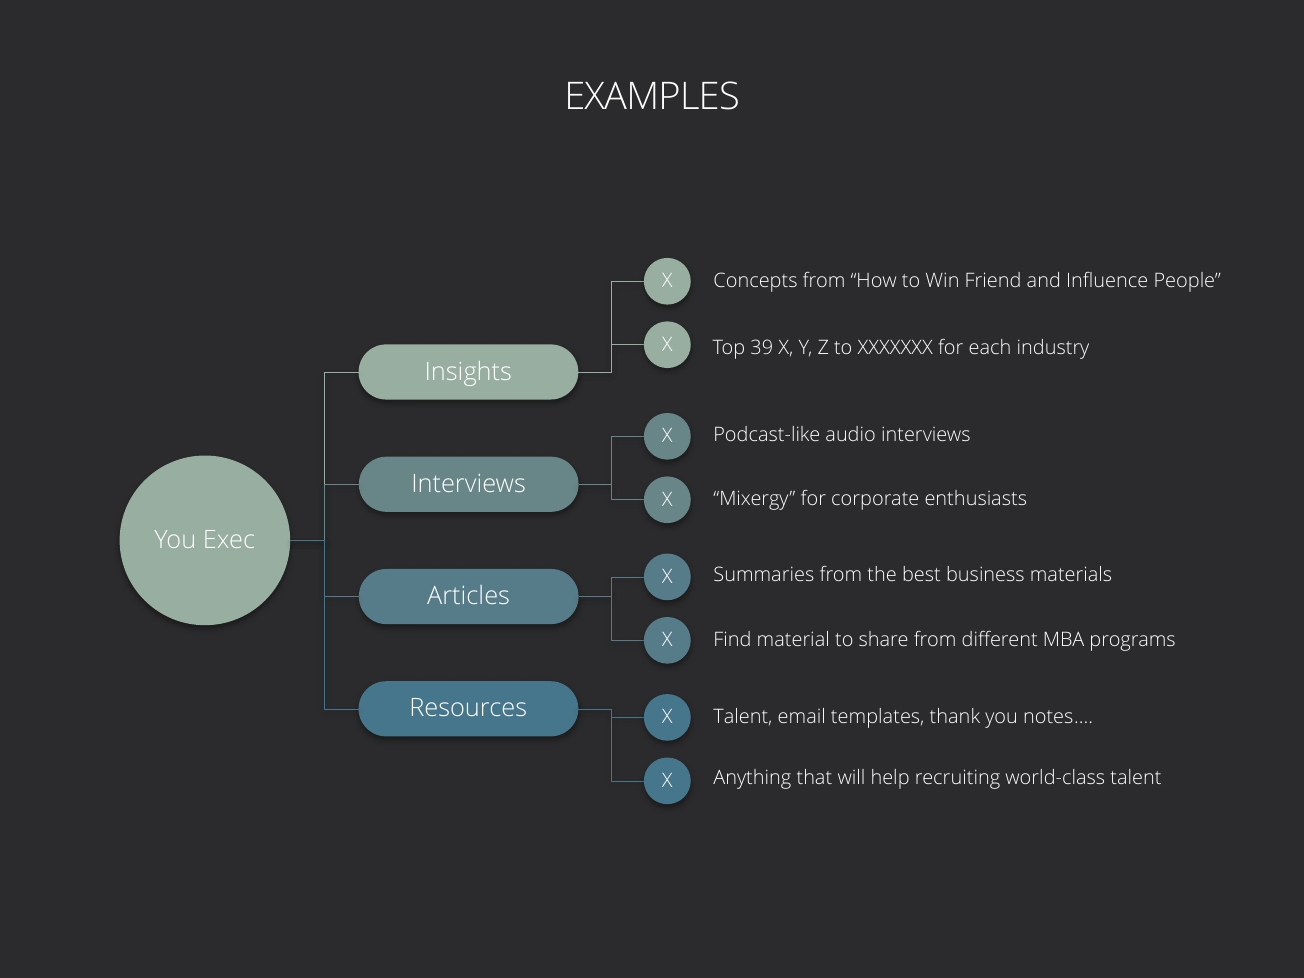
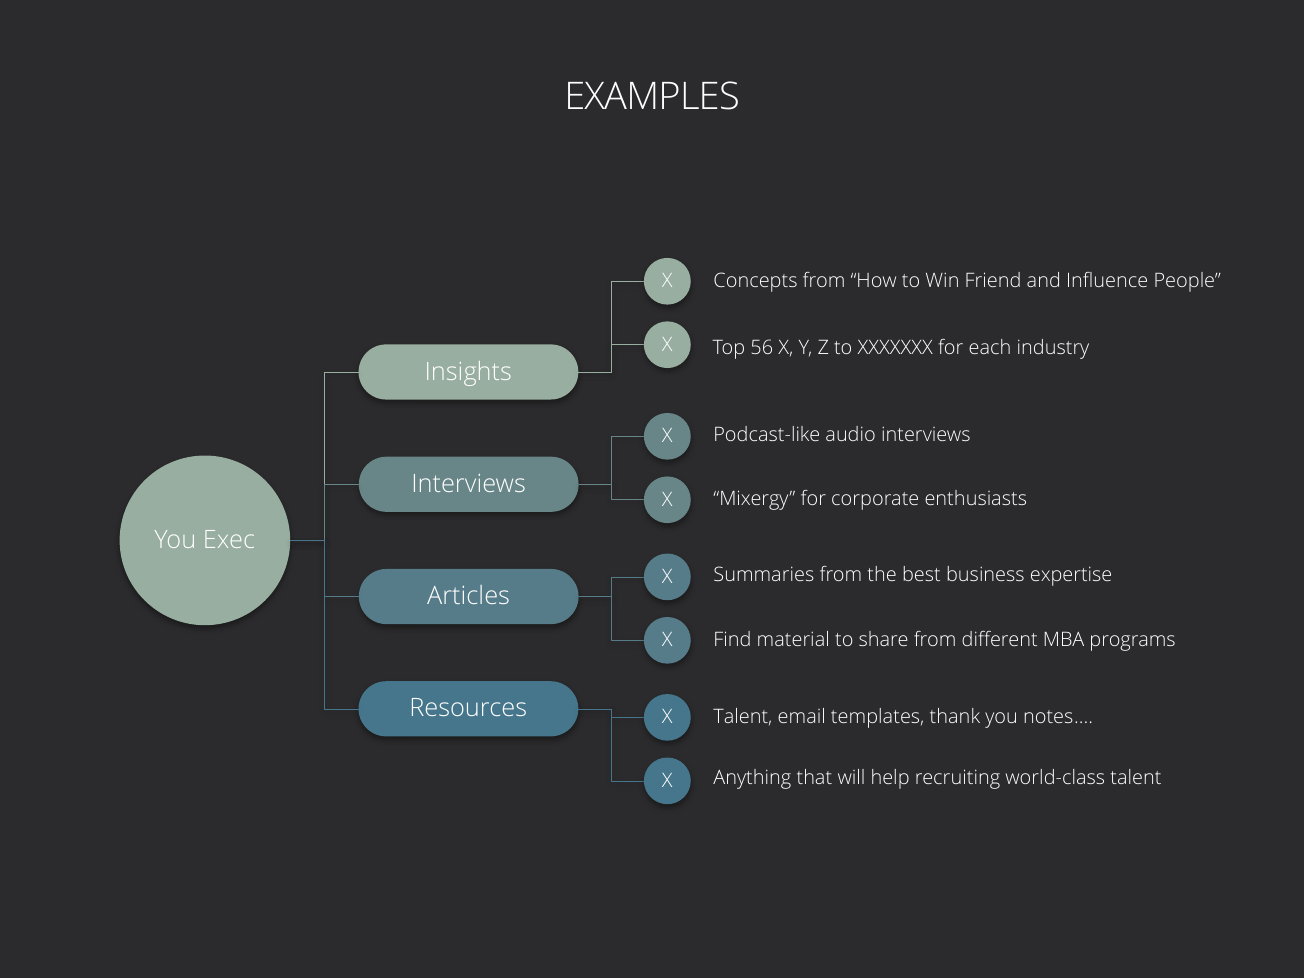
39: 39 -> 56 (762, 348)
materials: materials -> expertise (1071, 575)
